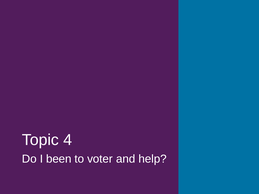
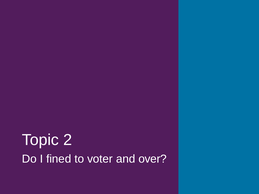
4: 4 -> 2 (68, 140)
been: been -> fined (59, 159)
help: help -> over (153, 159)
